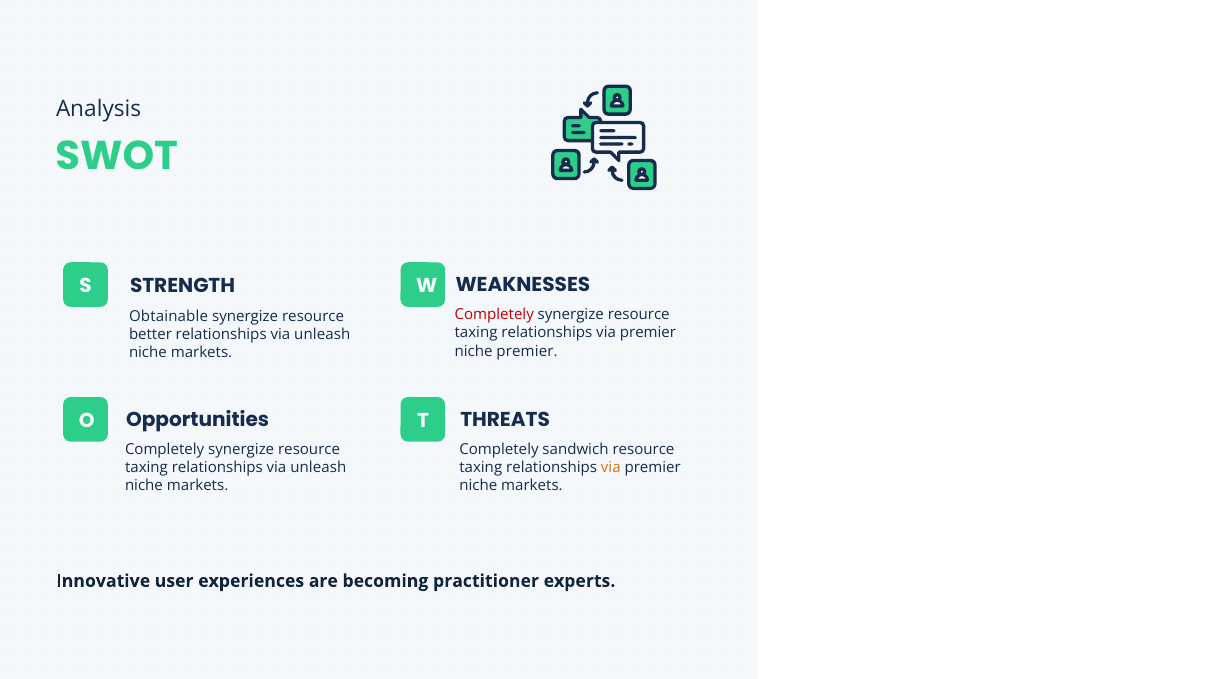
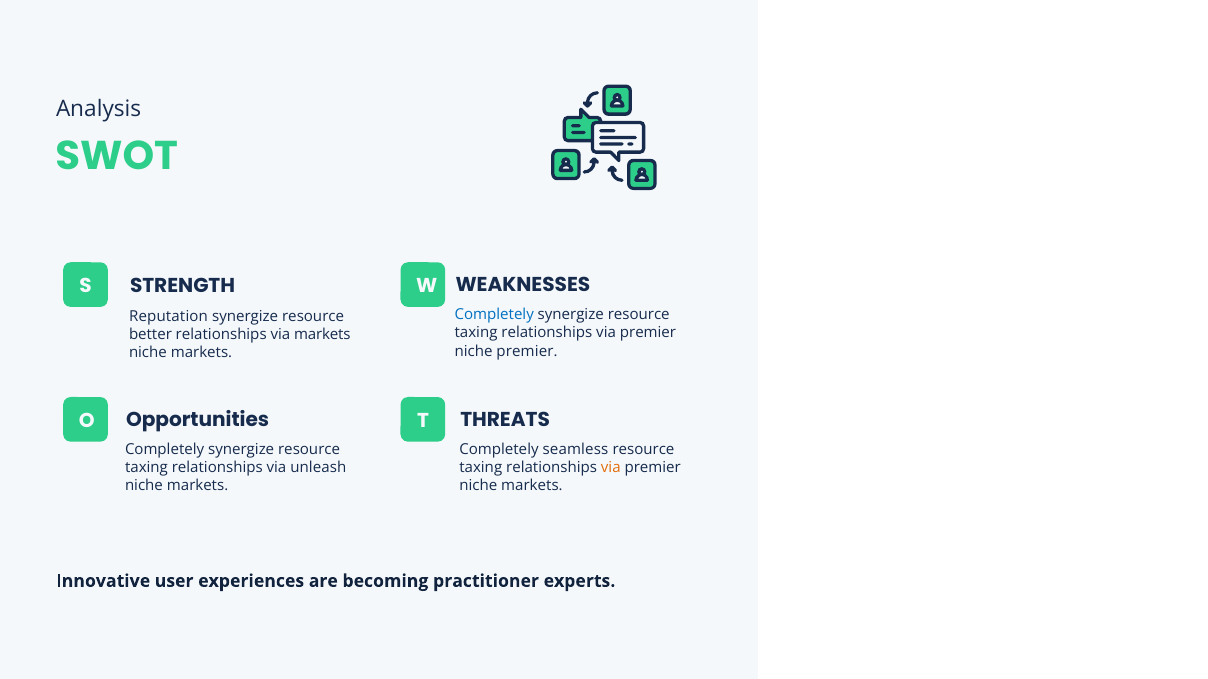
Completely colour: red -> blue (494, 315)
Obtainable: Obtainable -> Reputation (169, 317)
unleash: unleash -> markets (322, 335)
sandwich: sandwich -> seamless (575, 450)
